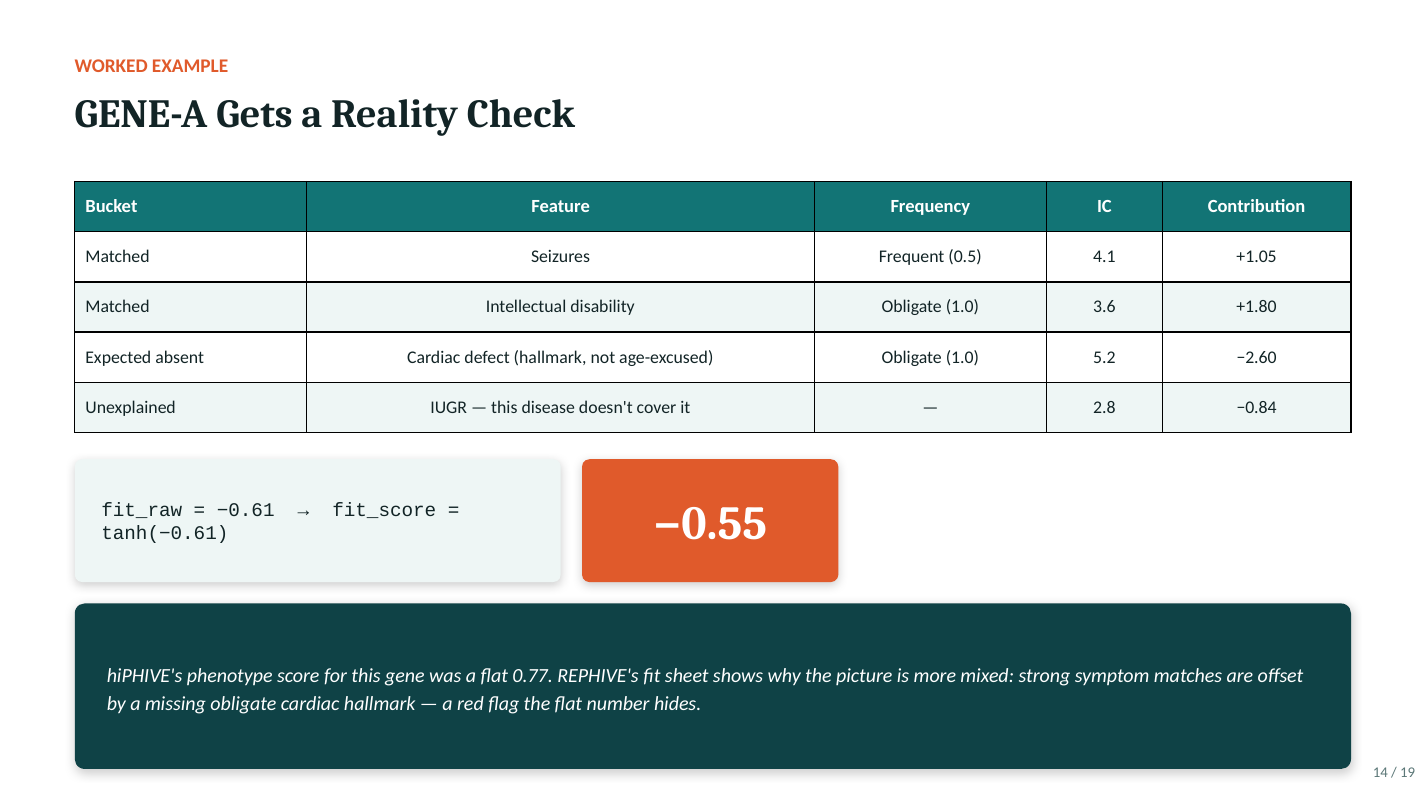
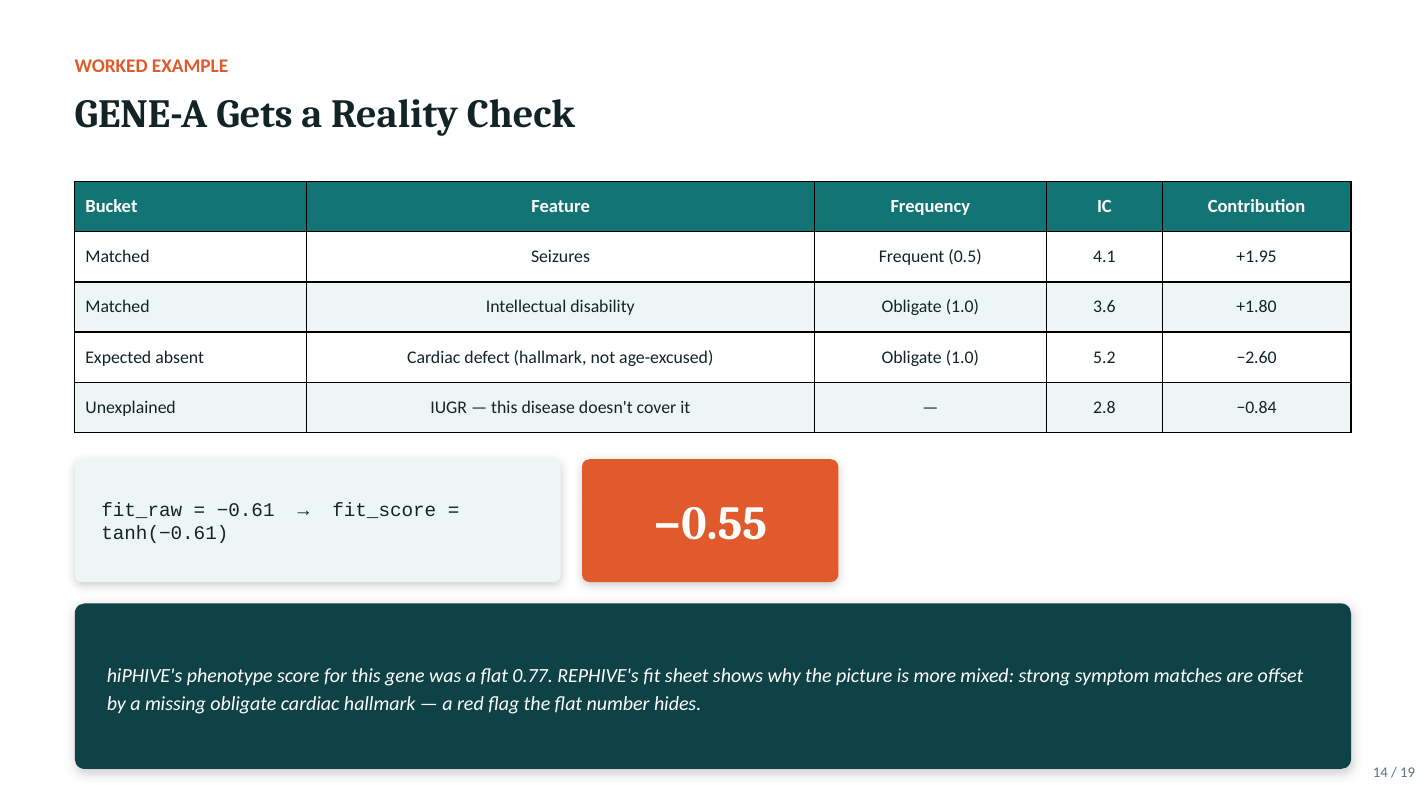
+1.05: +1.05 -> +1.95 (1257, 257)
